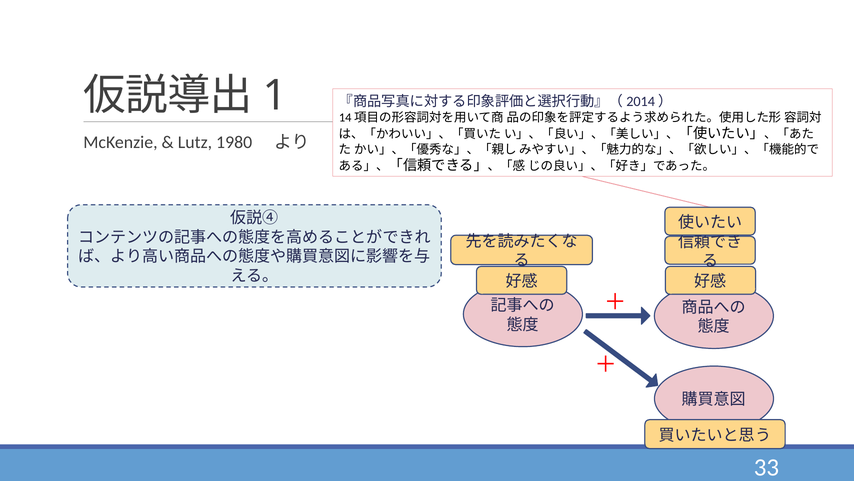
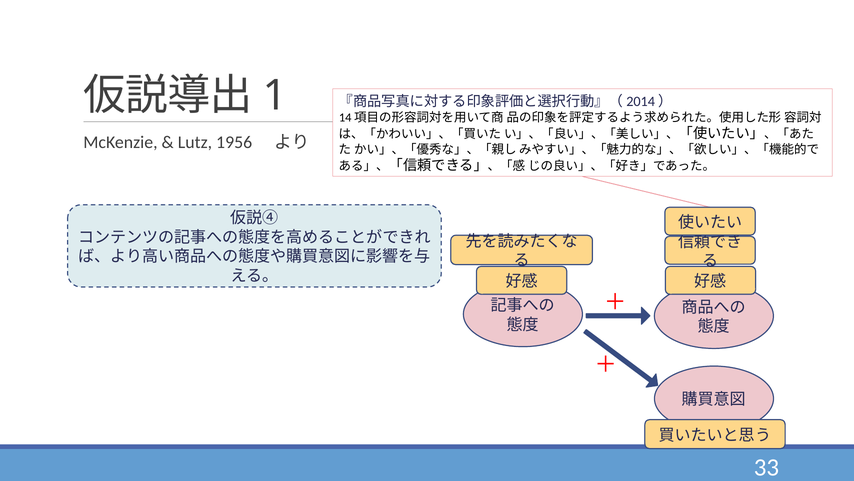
1980: 1980 -> 1956 (234, 142)
